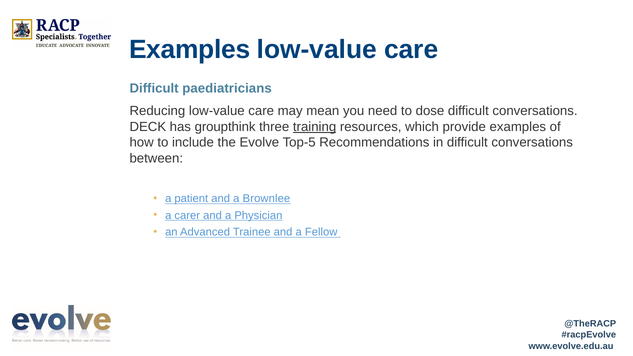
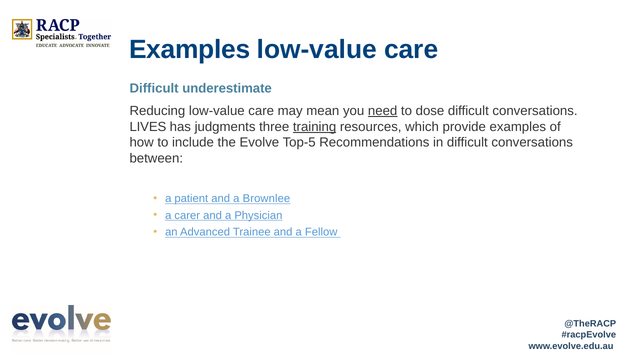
paediatricians: paediatricians -> underestimate (227, 89)
need underline: none -> present (383, 111)
DECK: DECK -> LIVES (148, 127)
groupthink: groupthink -> judgments (225, 127)
